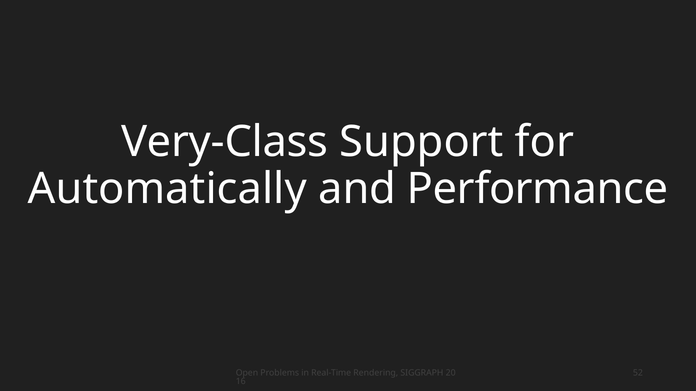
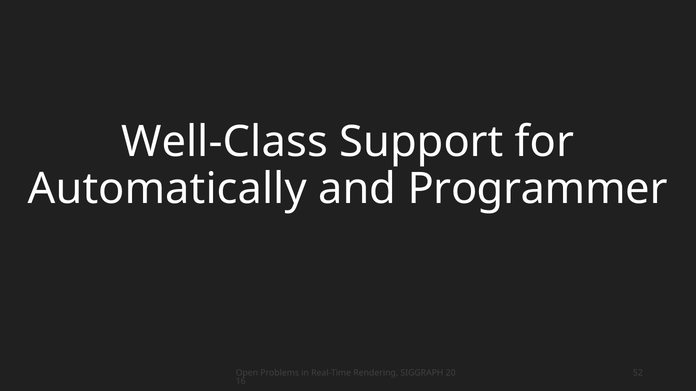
Very-Class: Very-Class -> Well-Class (225, 142)
Performance: Performance -> Programmer (538, 189)
